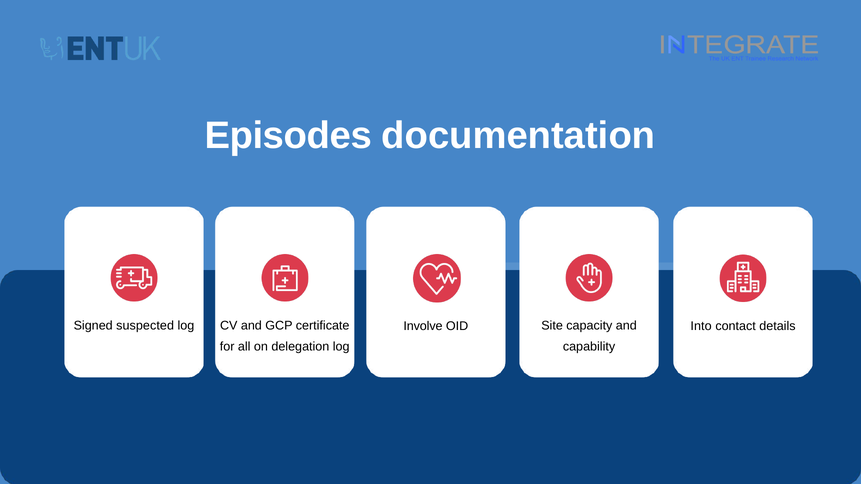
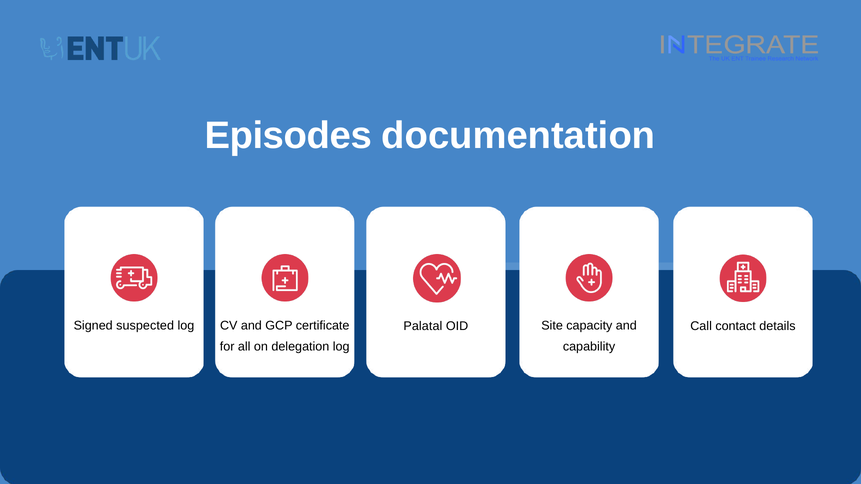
Involve: Involve -> Palatal (423, 326)
Into: Into -> Call (701, 326)
